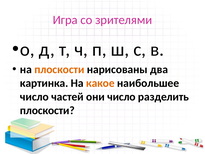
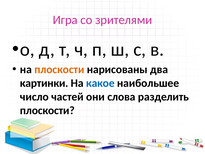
картинка: картинка -> картинки (44, 83)
какое colour: orange -> blue (100, 83)
они число: число -> слова (121, 97)
